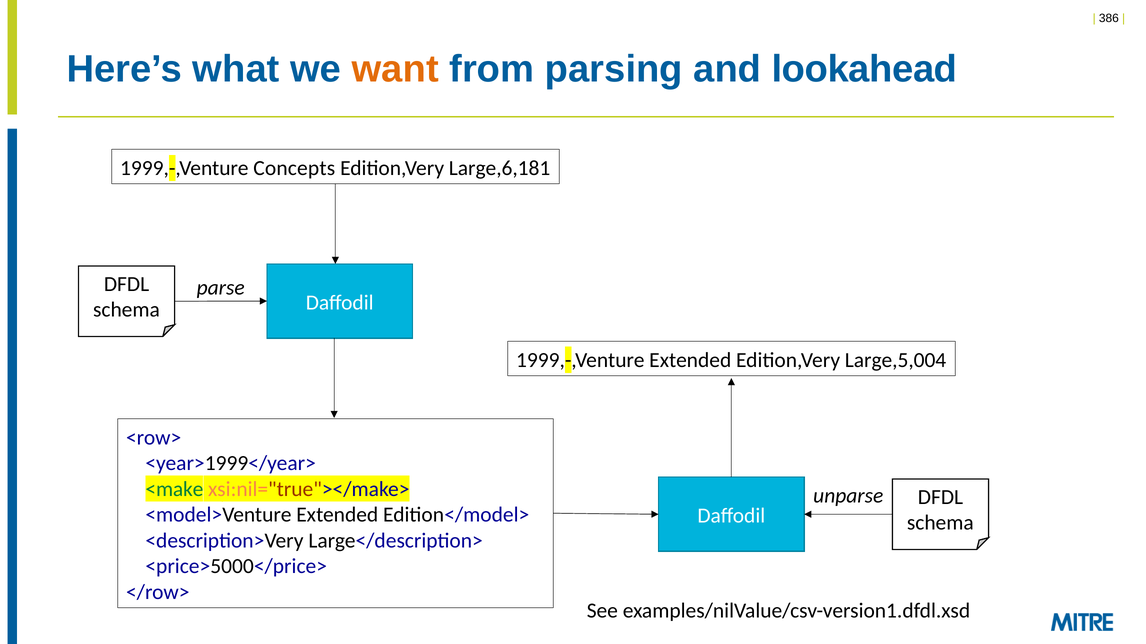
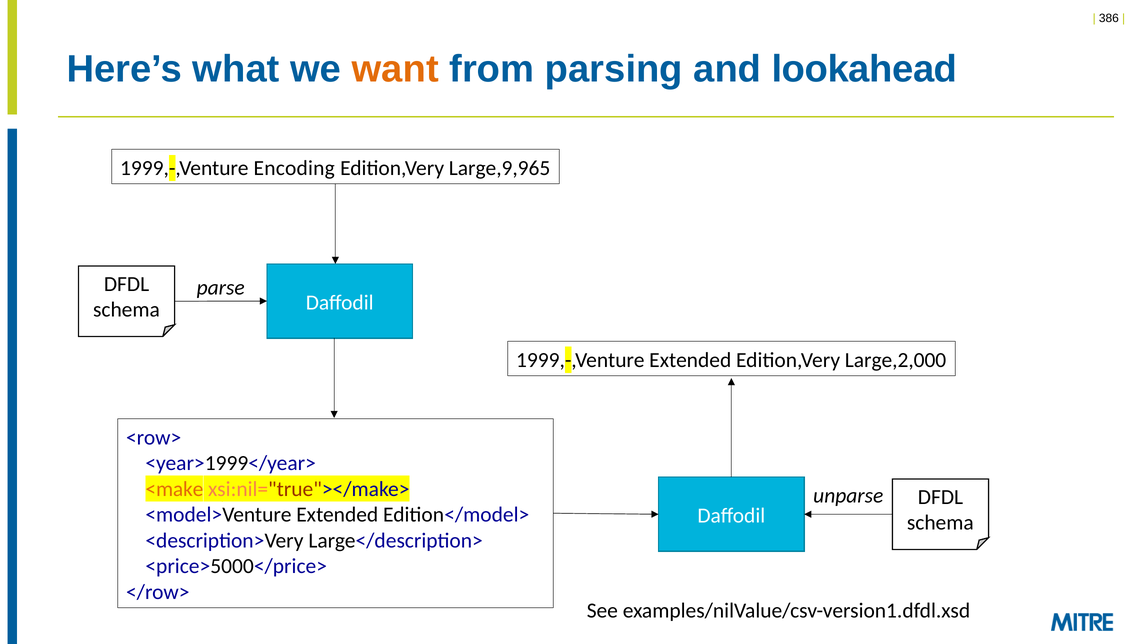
Concepts: Concepts -> Encoding (294, 168)
Large,6,181: Large,6,181 -> Large,9,965 (500, 168)
Large,5,004: Large,5,004 -> Large,2,000 (896, 360)
<make colour: green -> orange (174, 489)
